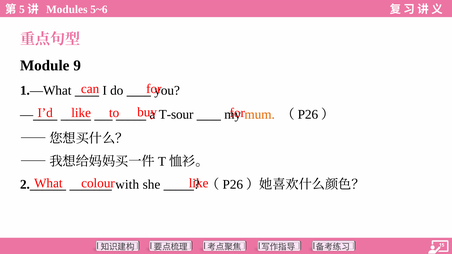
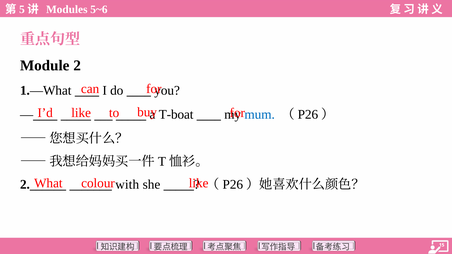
Module 9: 9 -> 2 (77, 66)
T-sour: T-sour -> T-boat (176, 114)
mum colour: orange -> blue (260, 114)
